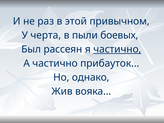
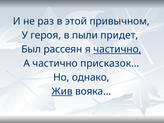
черта: черта -> героя (46, 35)
боевых: боевых -> придет (119, 35)
прибауток…: прибауток… -> присказок… (110, 63)
Жив underline: none -> present (62, 91)
